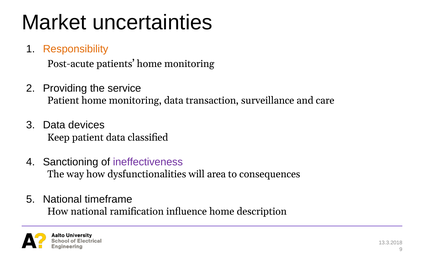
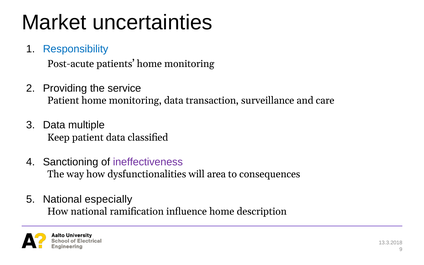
Responsibility colour: orange -> blue (76, 49)
devices: devices -> multiple (86, 125)
timeframe: timeframe -> especially (108, 199)
